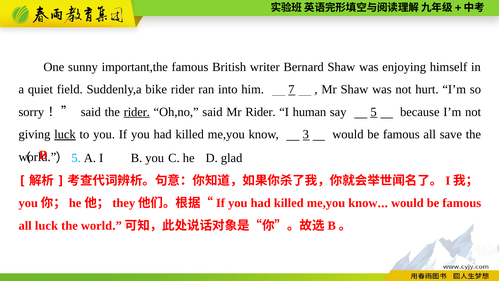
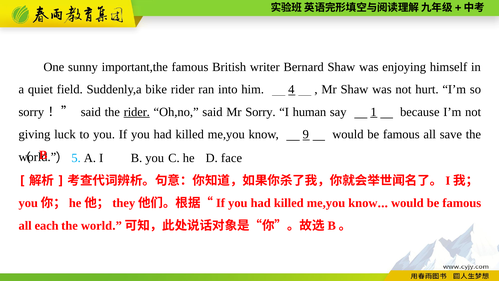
7: 7 -> 4 (291, 89)
Mr Rider: Rider -> Sorry (260, 112)
5: 5 -> 1 (374, 112)
luck underline: present -> none (65, 134)
3: 3 -> 9 (306, 134)
glad: glad -> face (232, 158)
all luck: luck -> each (47, 225)
